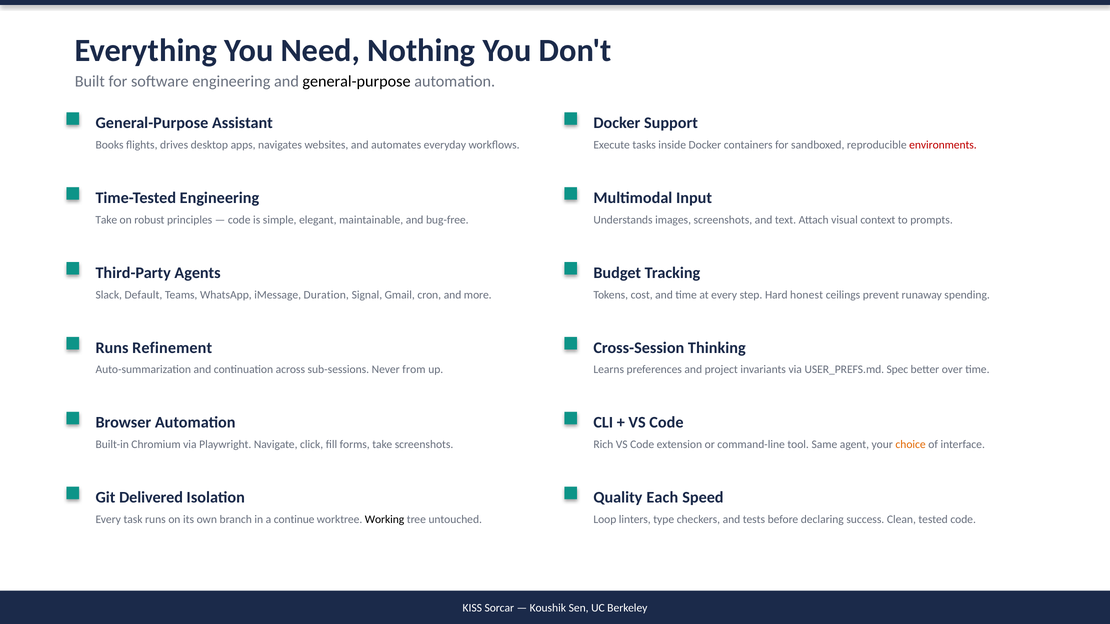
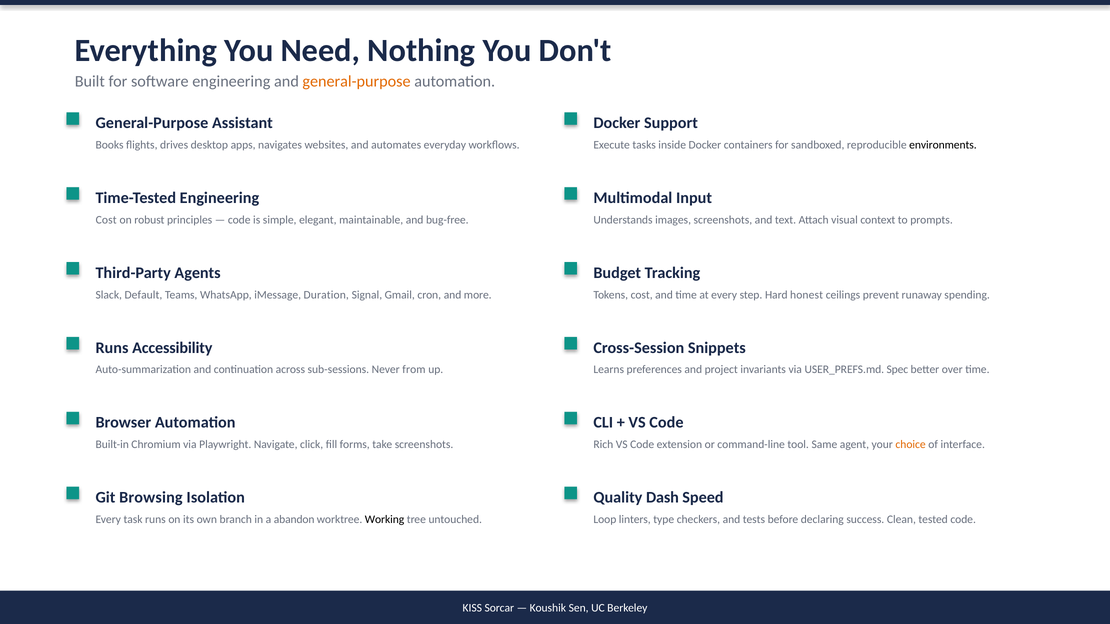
general-purpose colour: black -> orange (357, 82)
environments colour: red -> black (943, 145)
Take: Take -> Cost (106, 220)
Refinement: Refinement -> Accessibility (172, 348)
Thinking: Thinking -> Snippets (717, 348)
Delivered: Delivered -> Browsing (151, 498)
Each: Each -> Dash (662, 498)
continue: continue -> abandon (294, 520)
